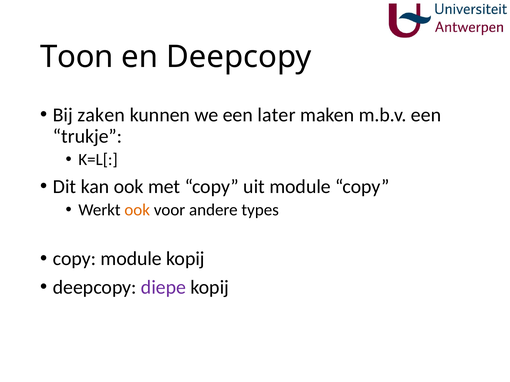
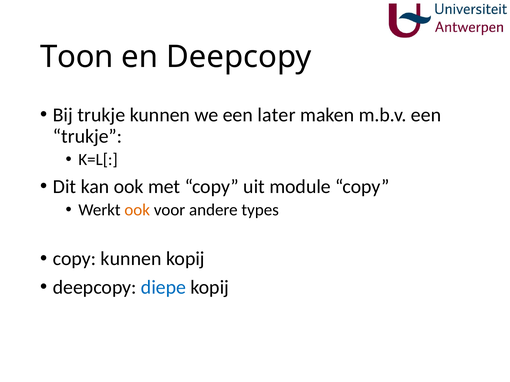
Bij zaken: zaken -> trukje (101, 115)
copy module: module -> kunnen (131, 259)
diepe colour: purple -> blue (164, 288)
